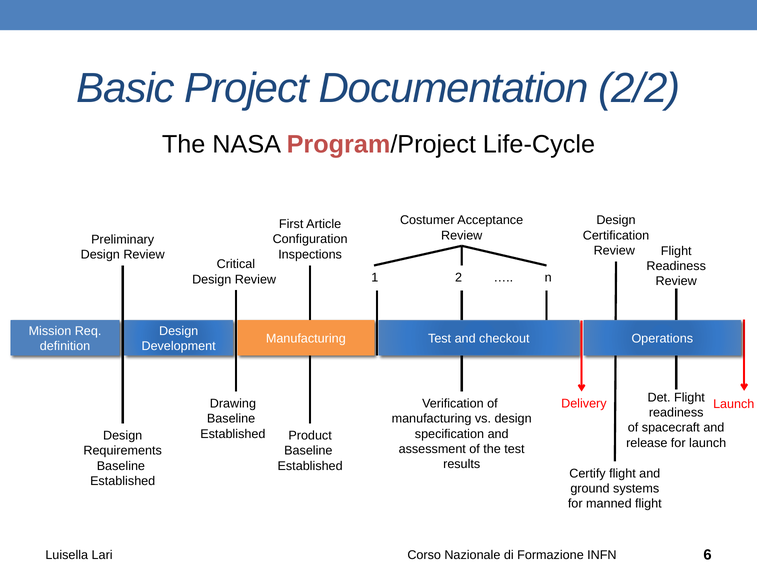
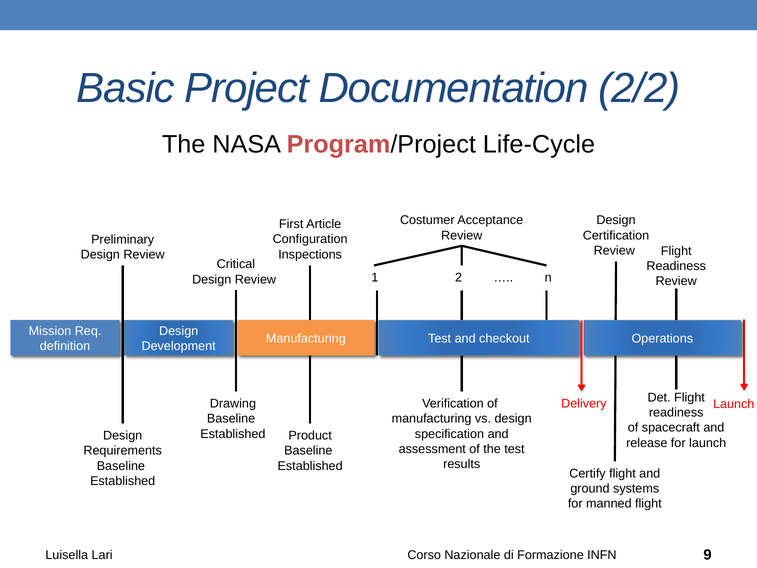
6: 6 -> 9 (707, 555)
